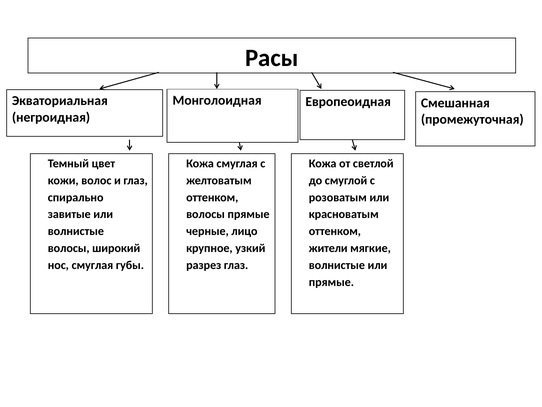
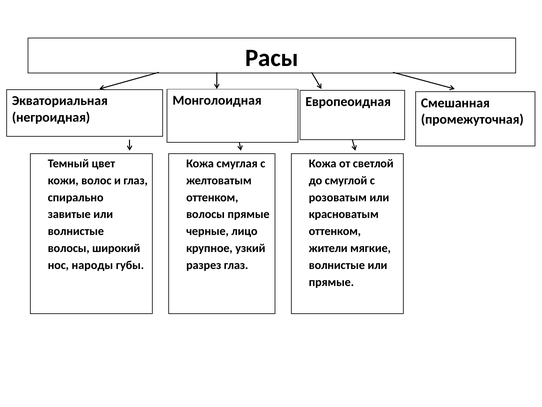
нос смуглая: смуглая -> народы (92, 265)
